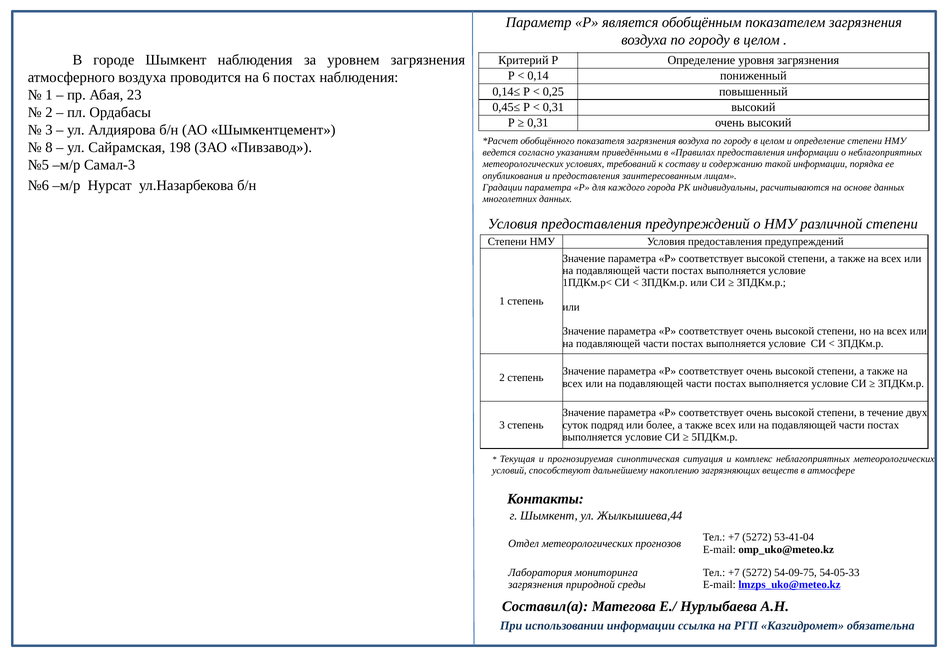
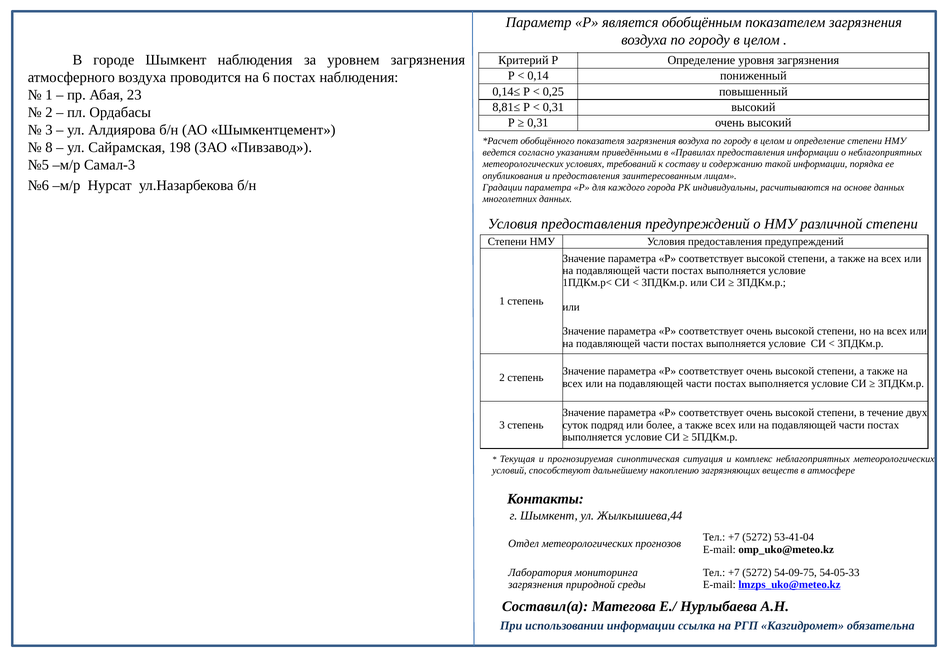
0,45≤: 0,45≤ -> 8,81≤ (506, 107)
